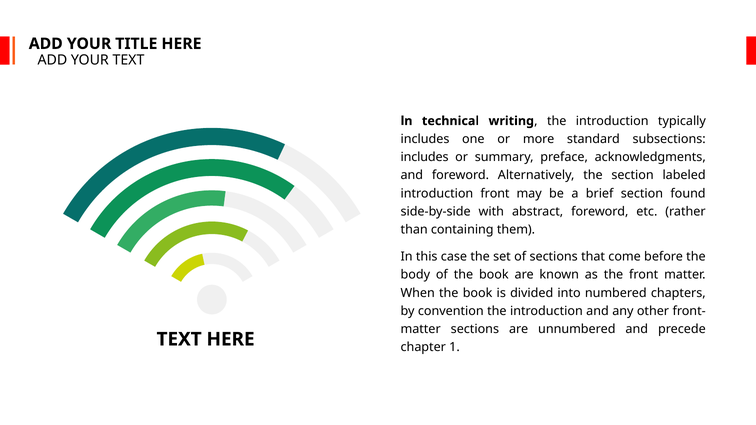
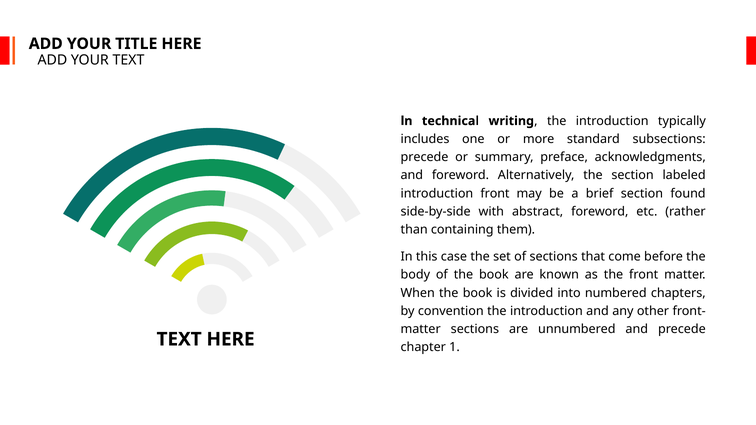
includes: includes -> precede (425, 157)
